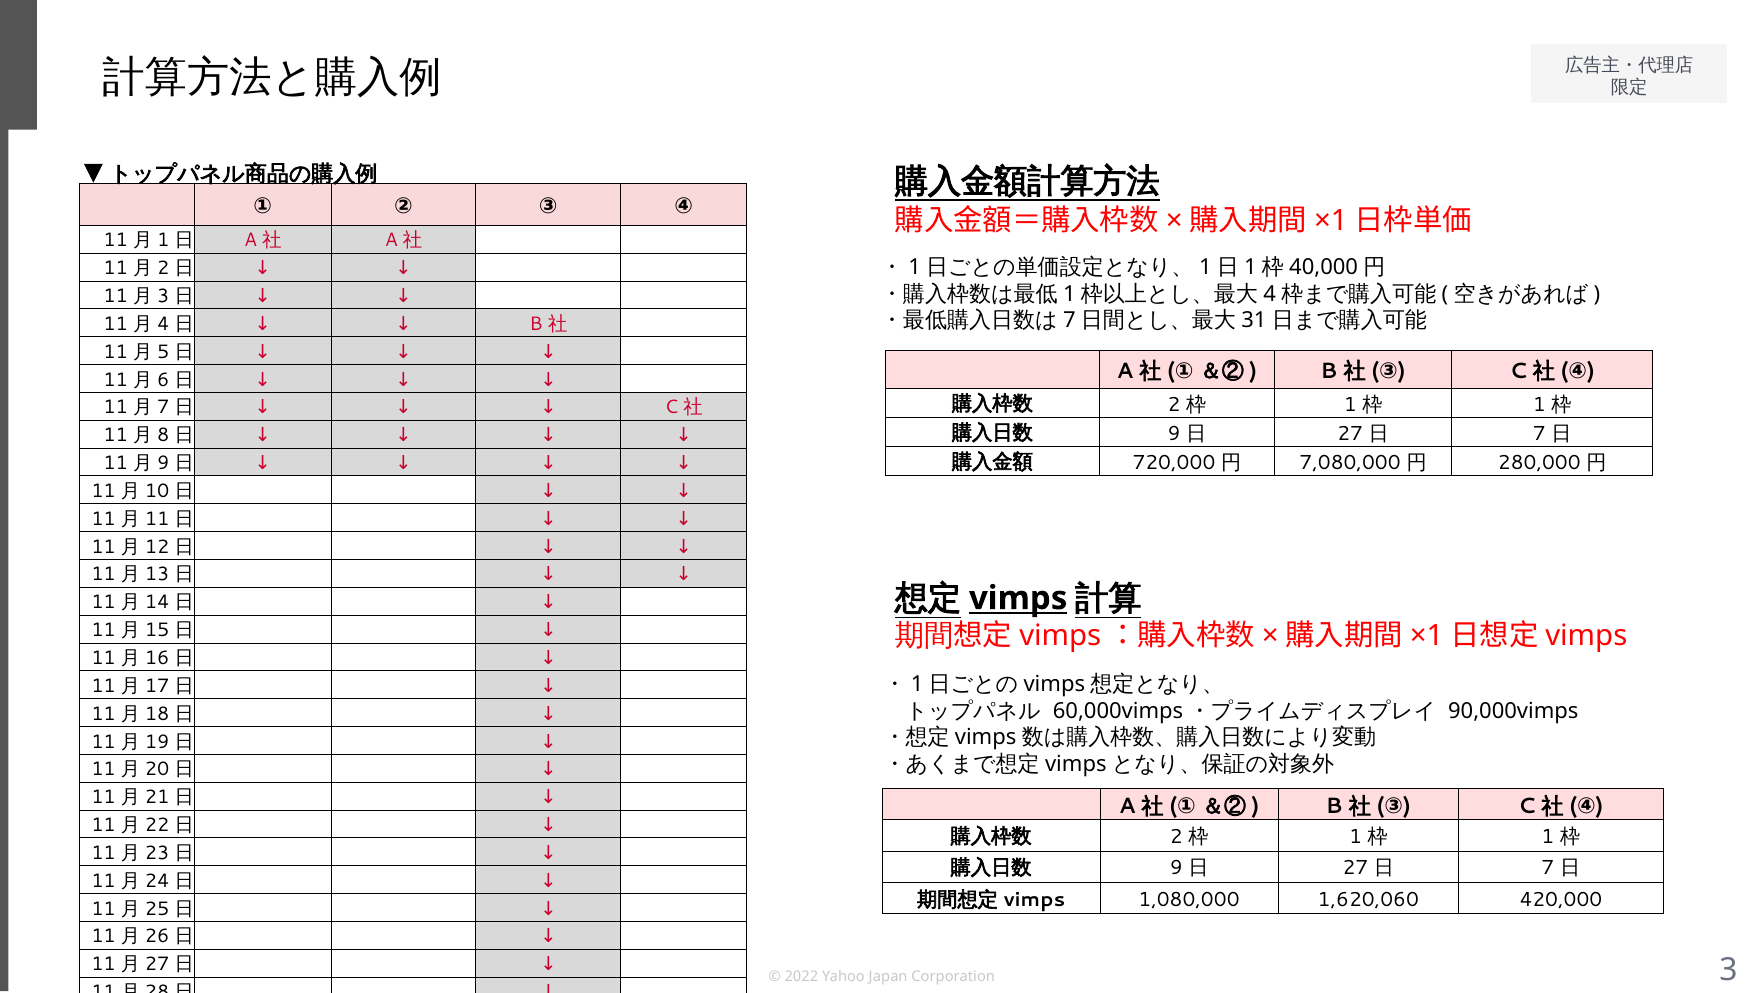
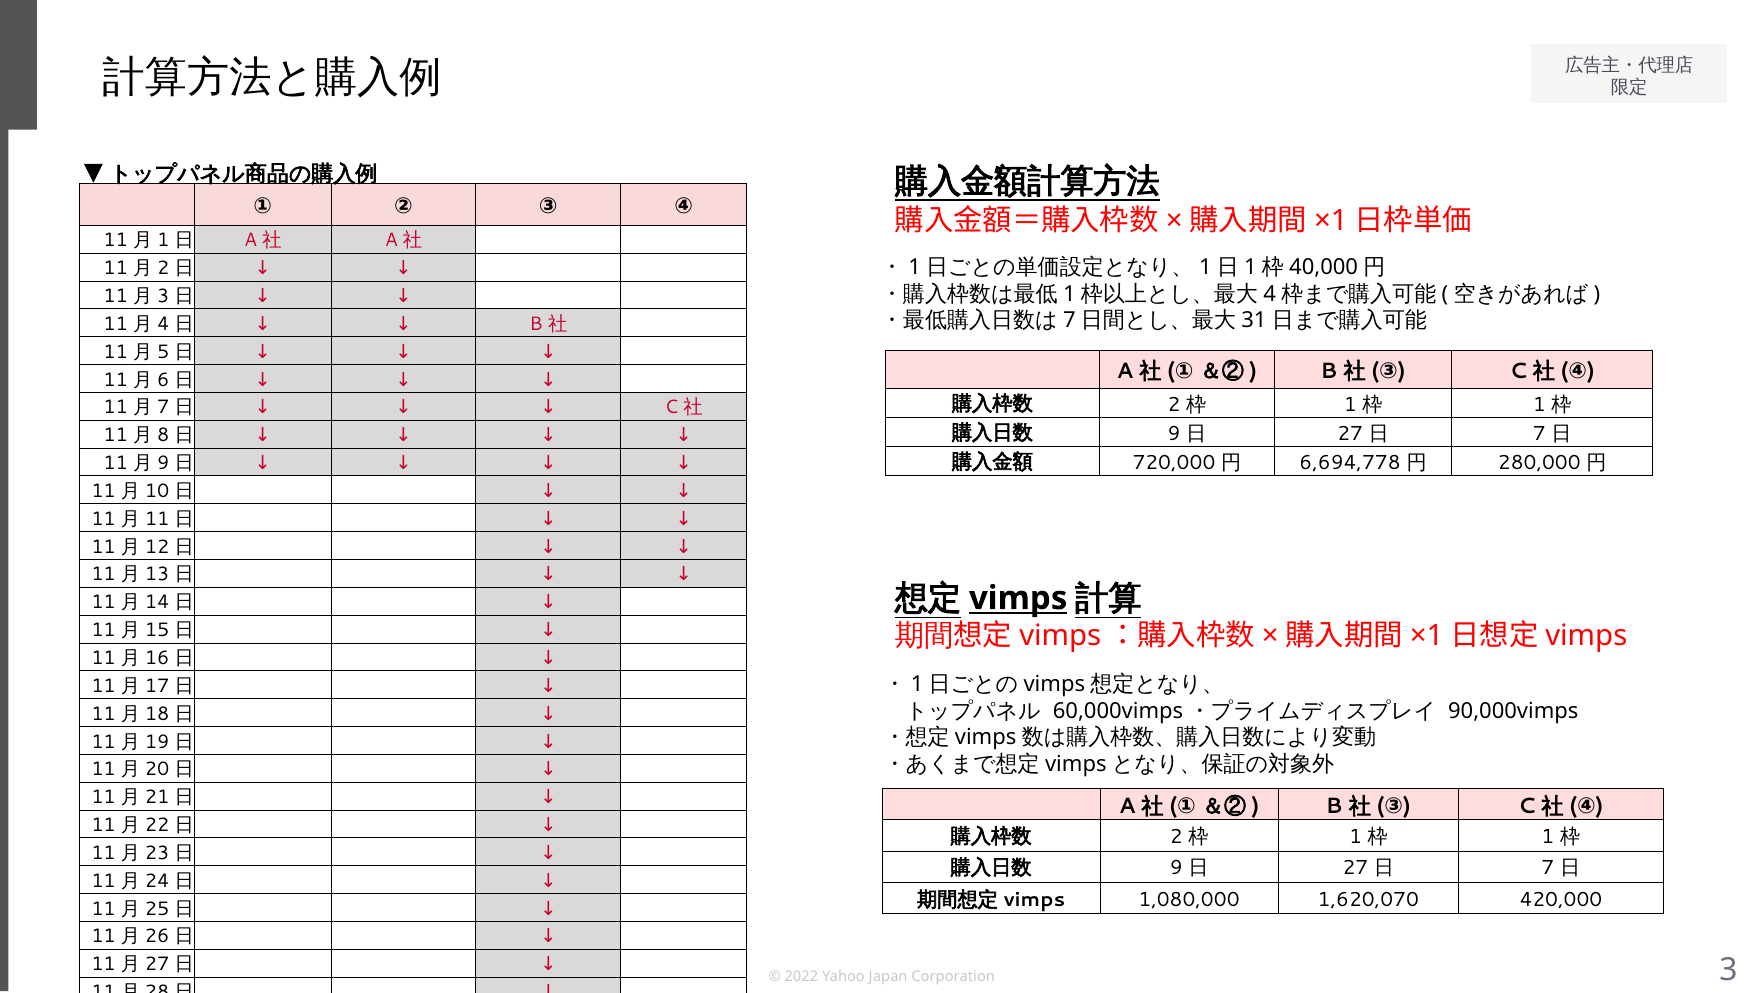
7,080,000: 7,080,000 -> 6,694,778 (1350, 463)
1,620,060: 1,620,060 -> 1,620,070 (1368, 899)
